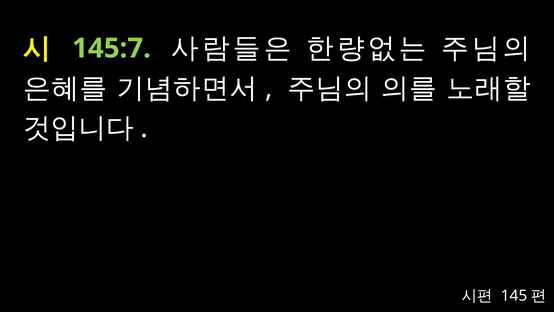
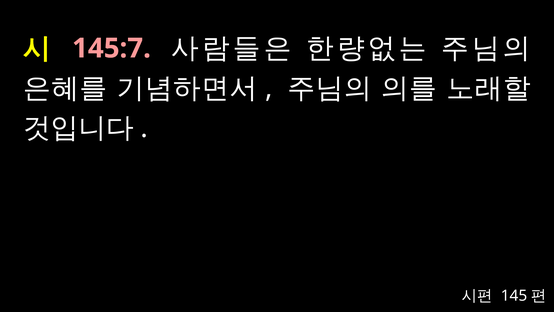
145:7 colour: light green -> pink (112, 48)
